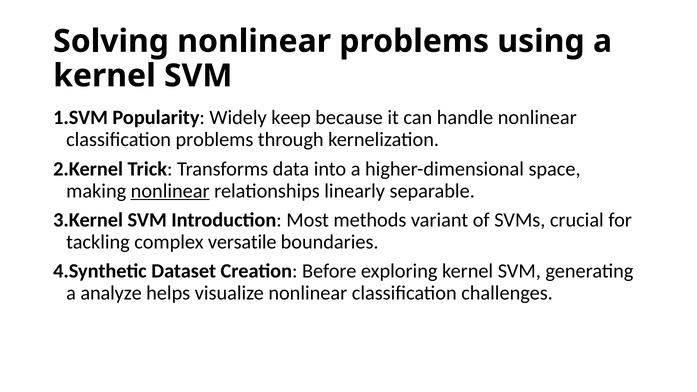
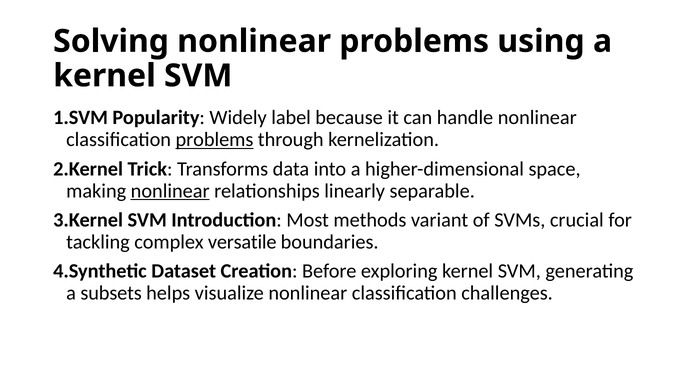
keep: keep -> label (291, 118)
problems underline: none -> present (214, 140)
analyze: analyze -> subsets (111, 293)
